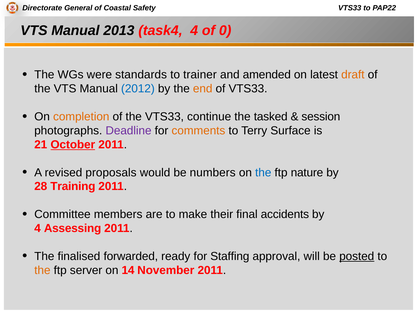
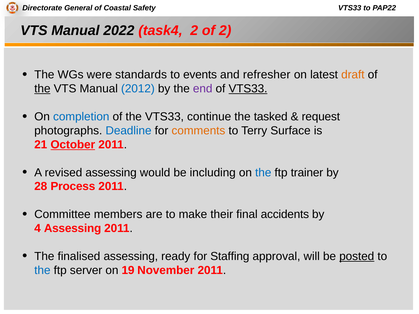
2013: 2013 -> 2022 (119, 30)
task4 4: 4 -> 2 (194, 30)
of 0: 0 -> 2 (225, 30)
trainer: trainer -> events (200, 75)
amended: amended -> refresher (267, 75)
the underline: none -> present (42, 89)
end colour: orange -> purple (203, 89)
VTS33 underline: none -> present (248, 89)
completion colour: orange -> blue (81, 117)
session: session -> request (321, 117)
Deadline colour: purple -> blue (129, 131)
revised proposals: proposals -> assessing (111, 173)
numbers: numbers -> including (213, 173)
nature: nature -> trainer (307, 173)
Training: Training -> Process (73, 187)
finalised forwarded: forwarded -> assessing (131, 256)
the colour: orange -> blue (42, 270)
14: 14 -> 19 (128, 270)
